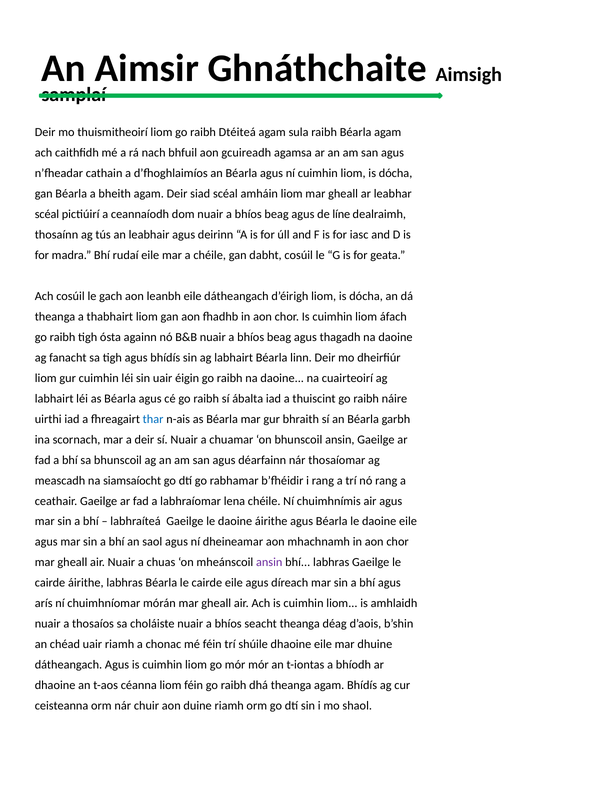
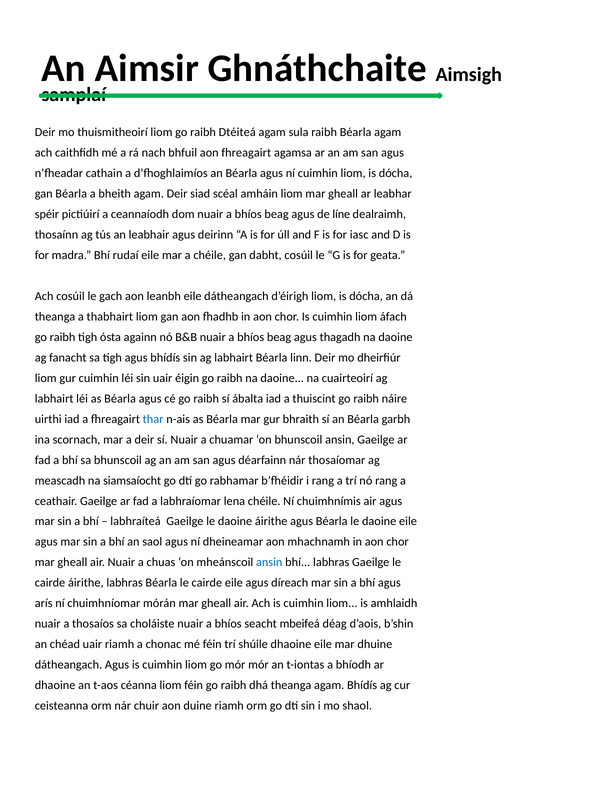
aon gcuireadh: gcuireadh -> fhreagairt (246, 153)
scéal: scéal -> spéir (47, 214)
ansin colour: purple -> blue (269, 562)
seacht theanga: theanga -> mbeifeá (300, 624)
